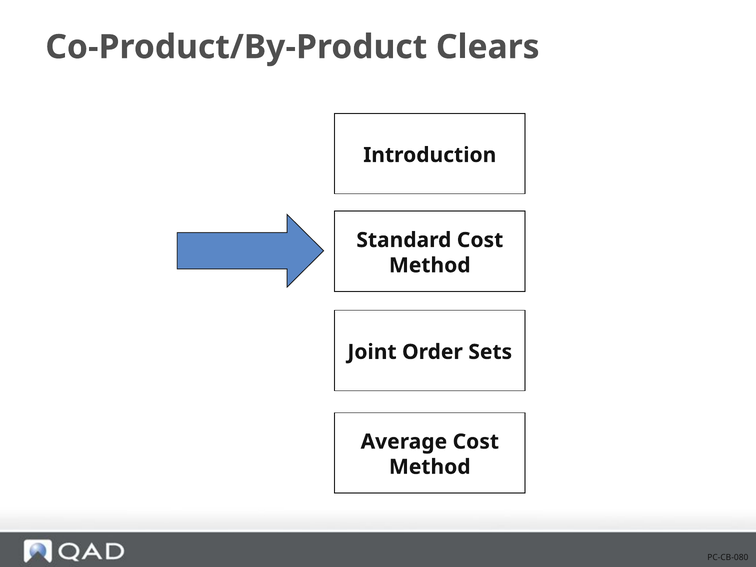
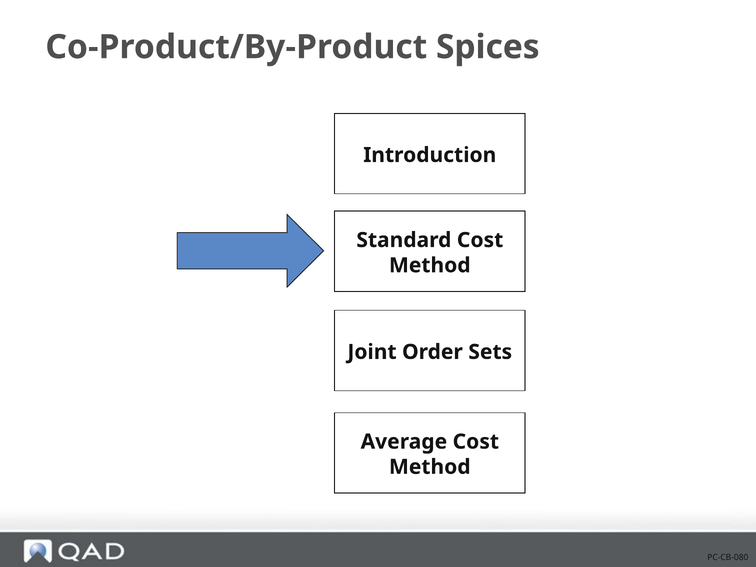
Clears: Clears -> Spices (488, 47)
